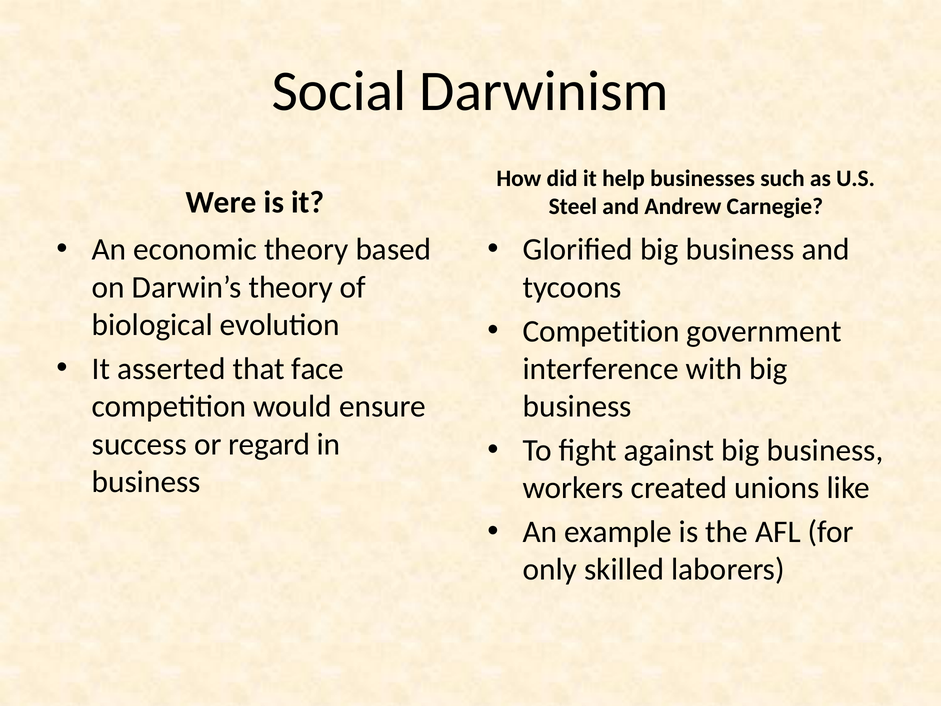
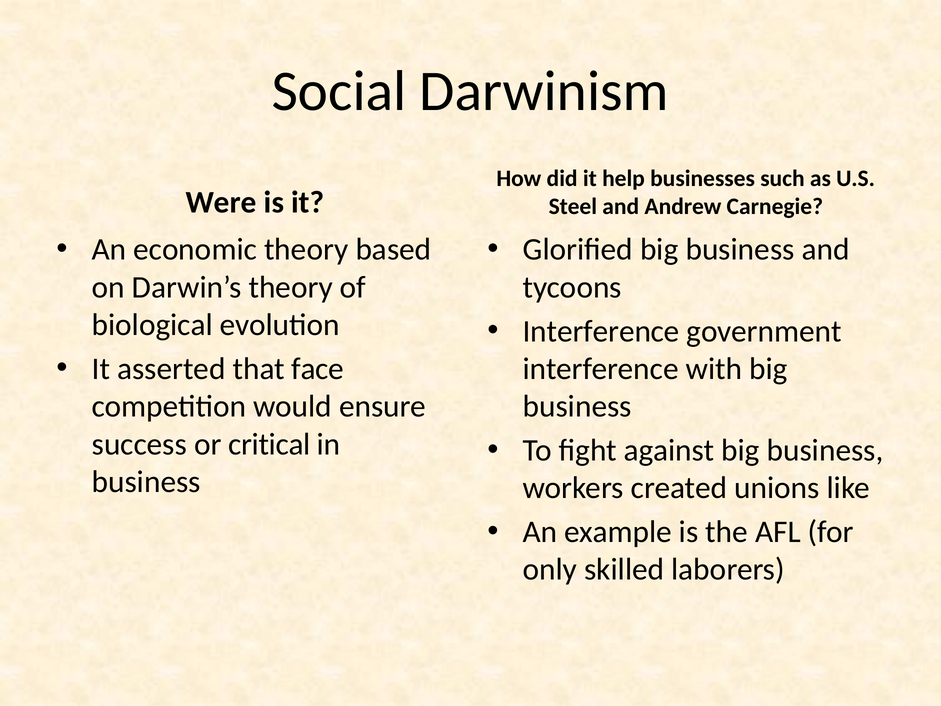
Competition: Competition -> Interference (601, 331)
regard: regard -> critical (269, 444)
